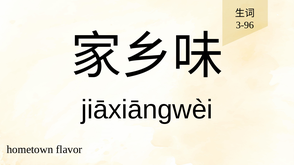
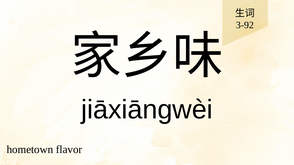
3-96: 3-96 -> 3-92 (245, 25)
